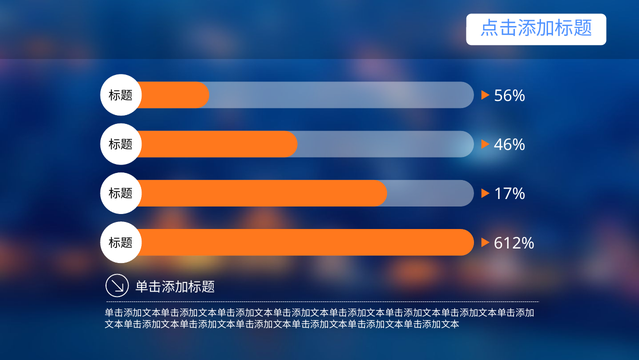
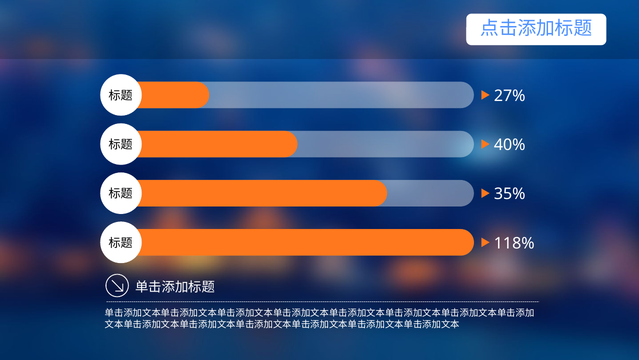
56%: 56% -> 27% (510, 96)
46%: 46% -> 40% (510, 145)
17%: 17% -> 35% (510, 194)
612%: 612% -> 118% (514, 243)
